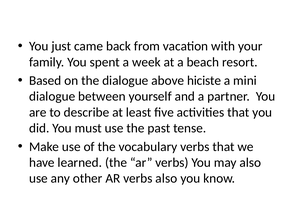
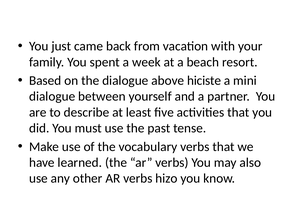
verbs also: also -> hizo (166, 179)
